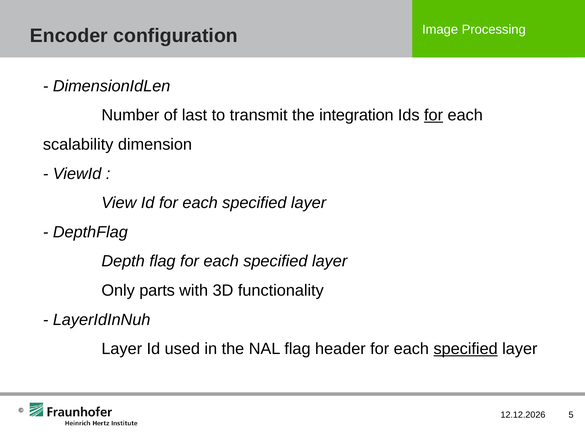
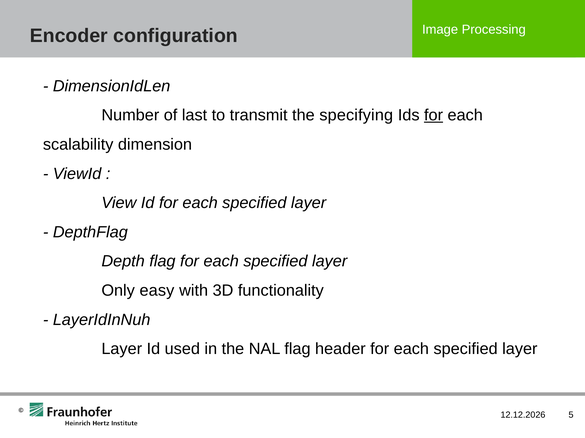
integration: integration -> specifying (356, 115)
parts: parts -> easy (157, 291)
specified underline: present -> none (466, 349)
